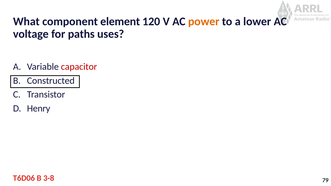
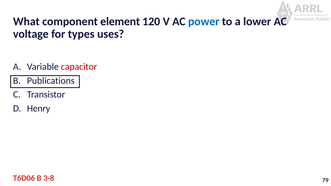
power colour: orange -> blue (204, 21)
paths: paths -> types (81, 34)
Constructed: Constructed -> Publications (51, 81)
